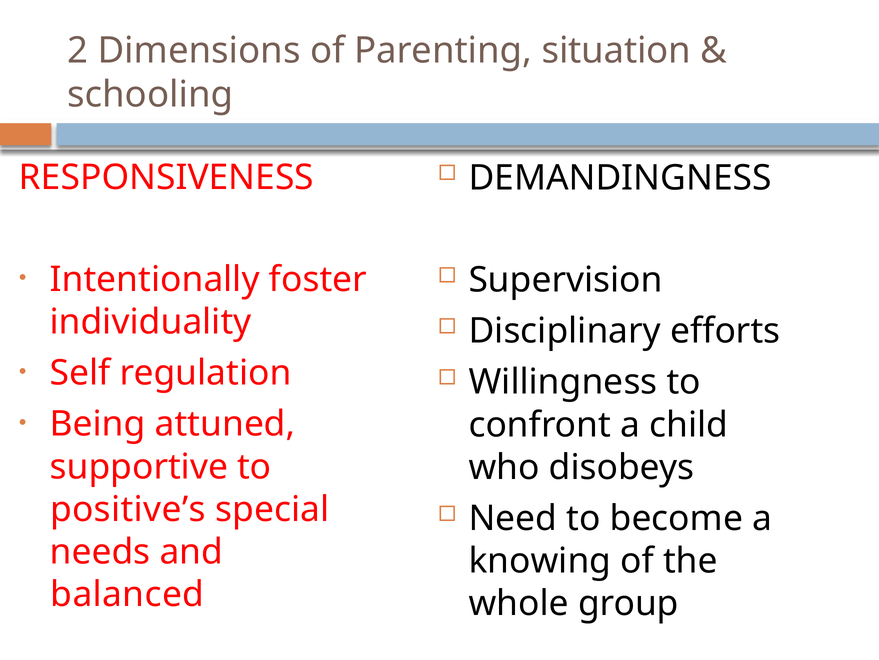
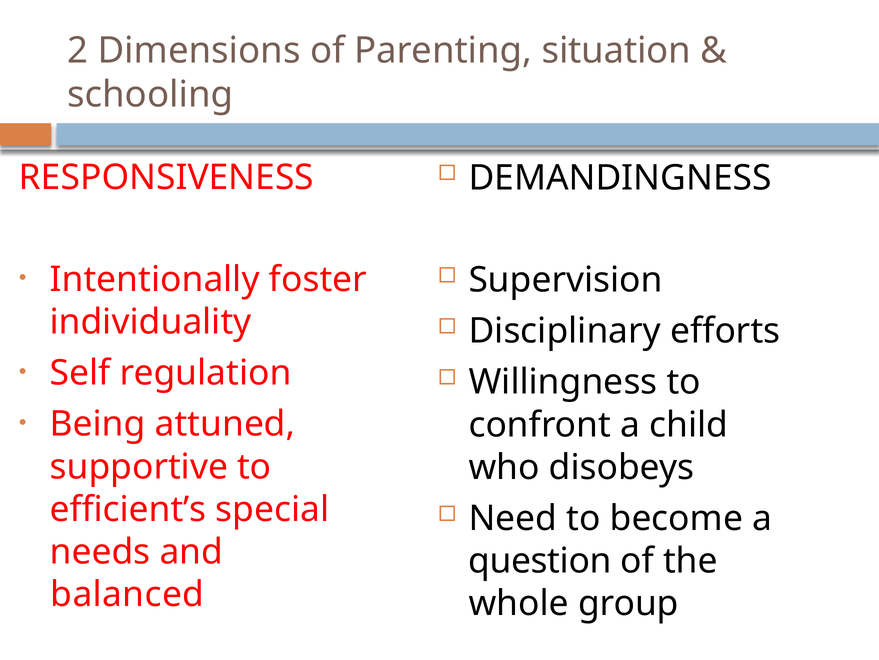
positive’s: positive’s -> efficient’s (128, 509)
knowing: knowing -> question (540, 560)
